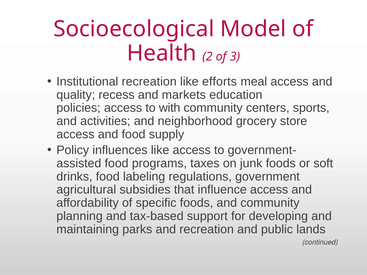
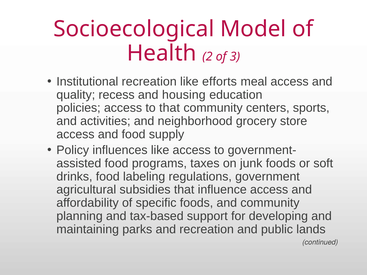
markets: markets -> housing (184, 95)
to with: with -> that (170, 108)
